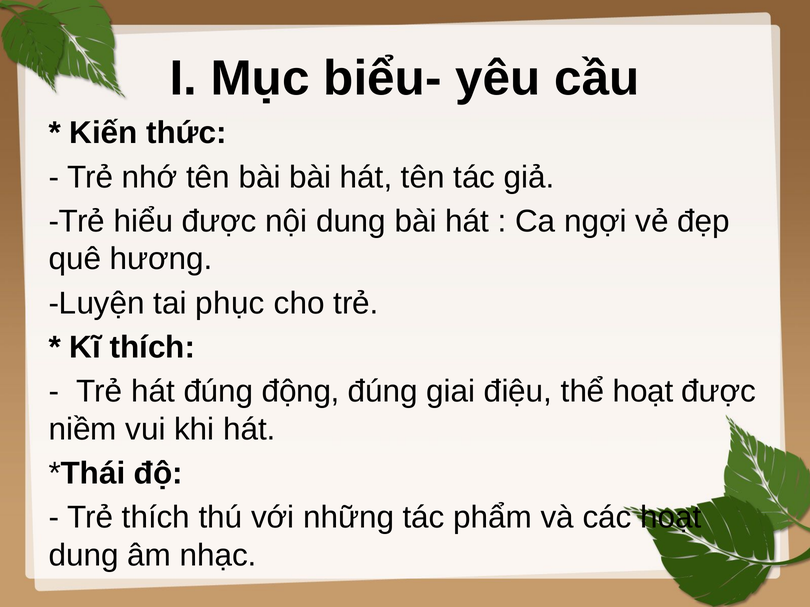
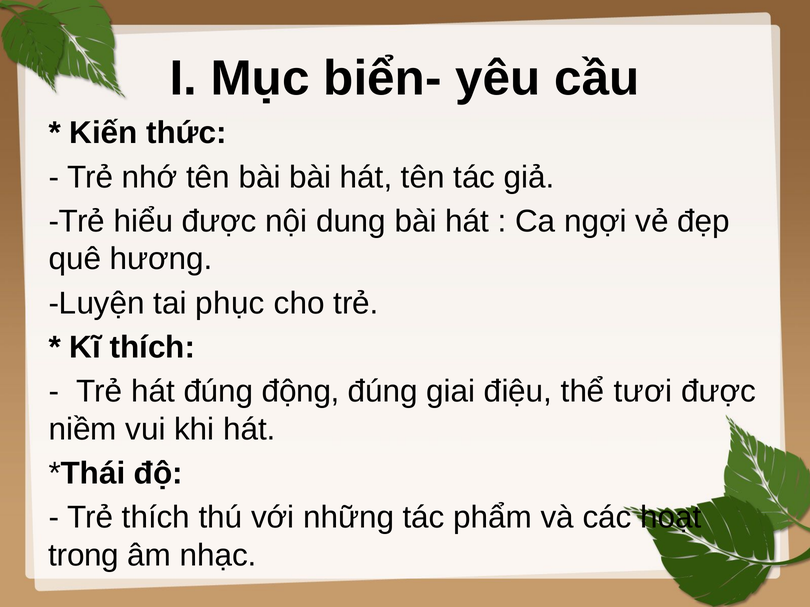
biểu-: biểu- -> biển- (383, 78)
thể hoạt: hoạt -> tươi (643, 392)
dung: dung -> trong (84, 556)
